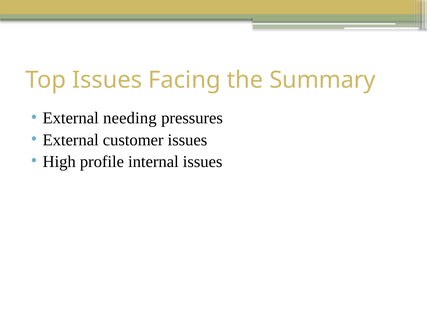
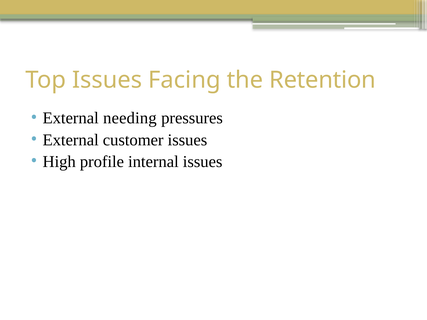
Summary: Summary -> Retention (323, 80)
